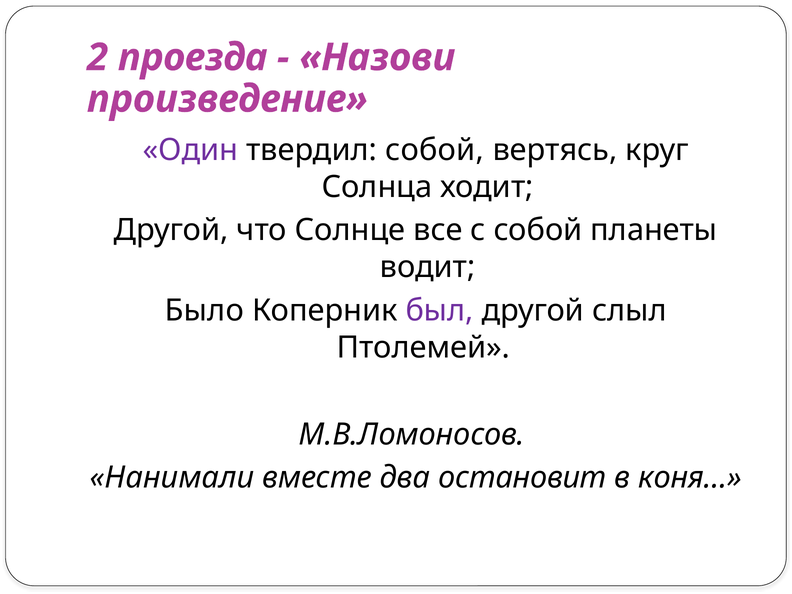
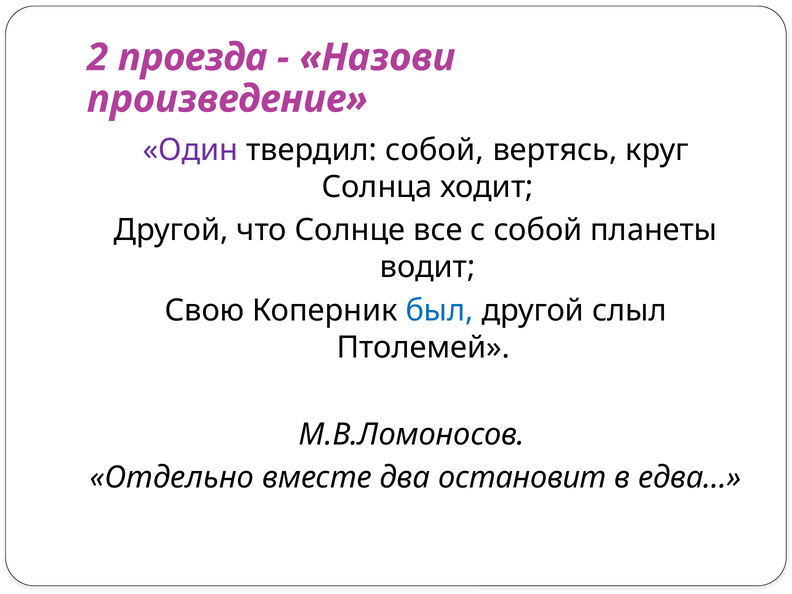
Было: Было -> Свою (205, 311)
был colour: purple -> blue (440, 311)
Нанимали: Нанимали -> Отдельно (172, 478)
коня…: коня… -> едва… (690, 478)
